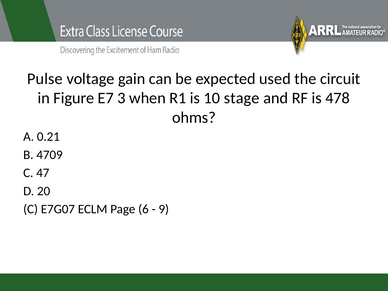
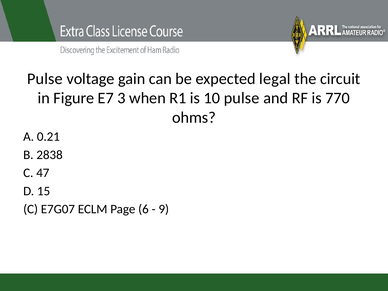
used: used -> legal (275, 79)
10 stage: stage -> pulse (242, 98)
478: 478 -> 770 (338, 98)
4709: 4709 -> 2838 (50, 155)
20: 20 -> 15 (44, 191)
